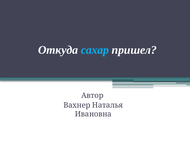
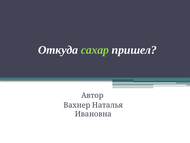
сахар colour: light blue -> light green (95, 50)
